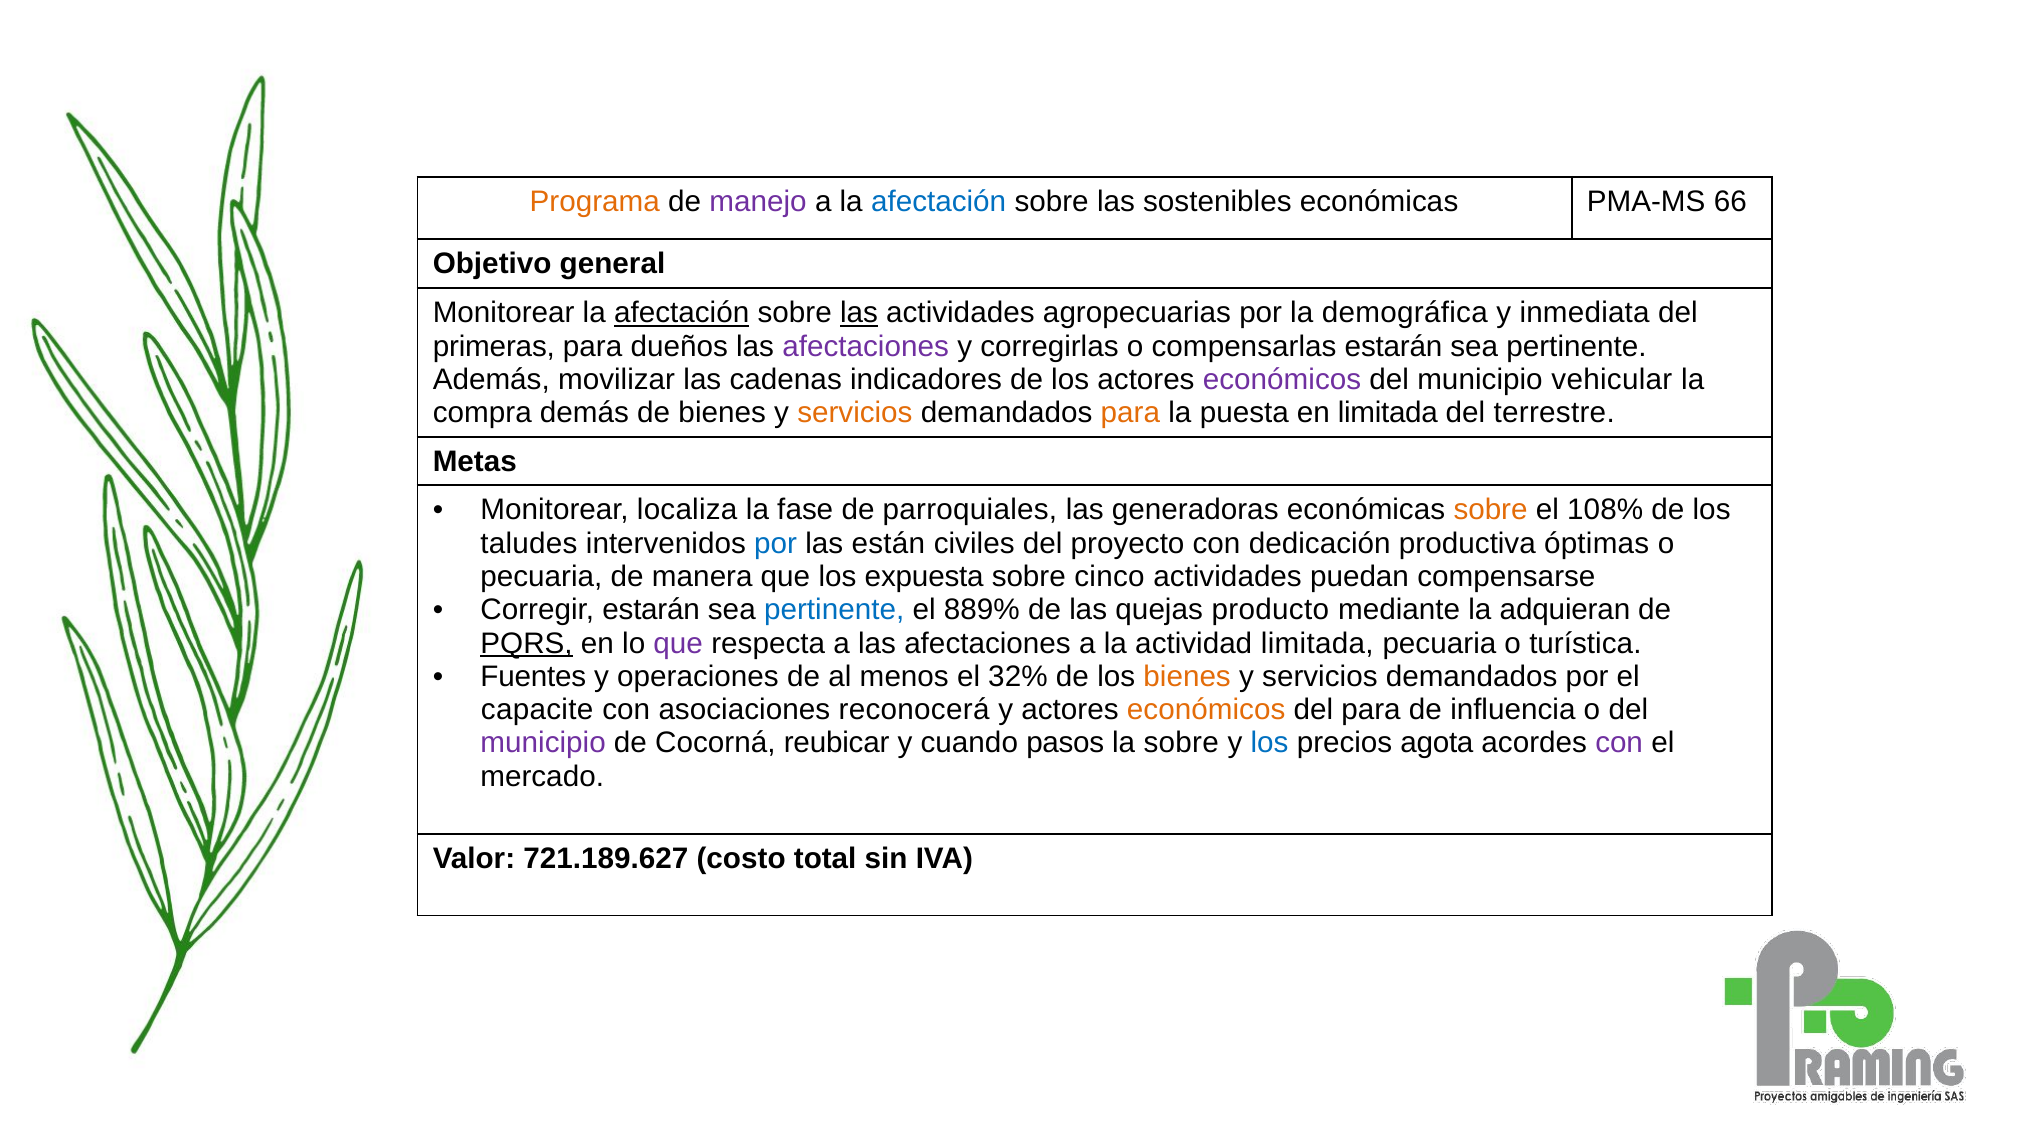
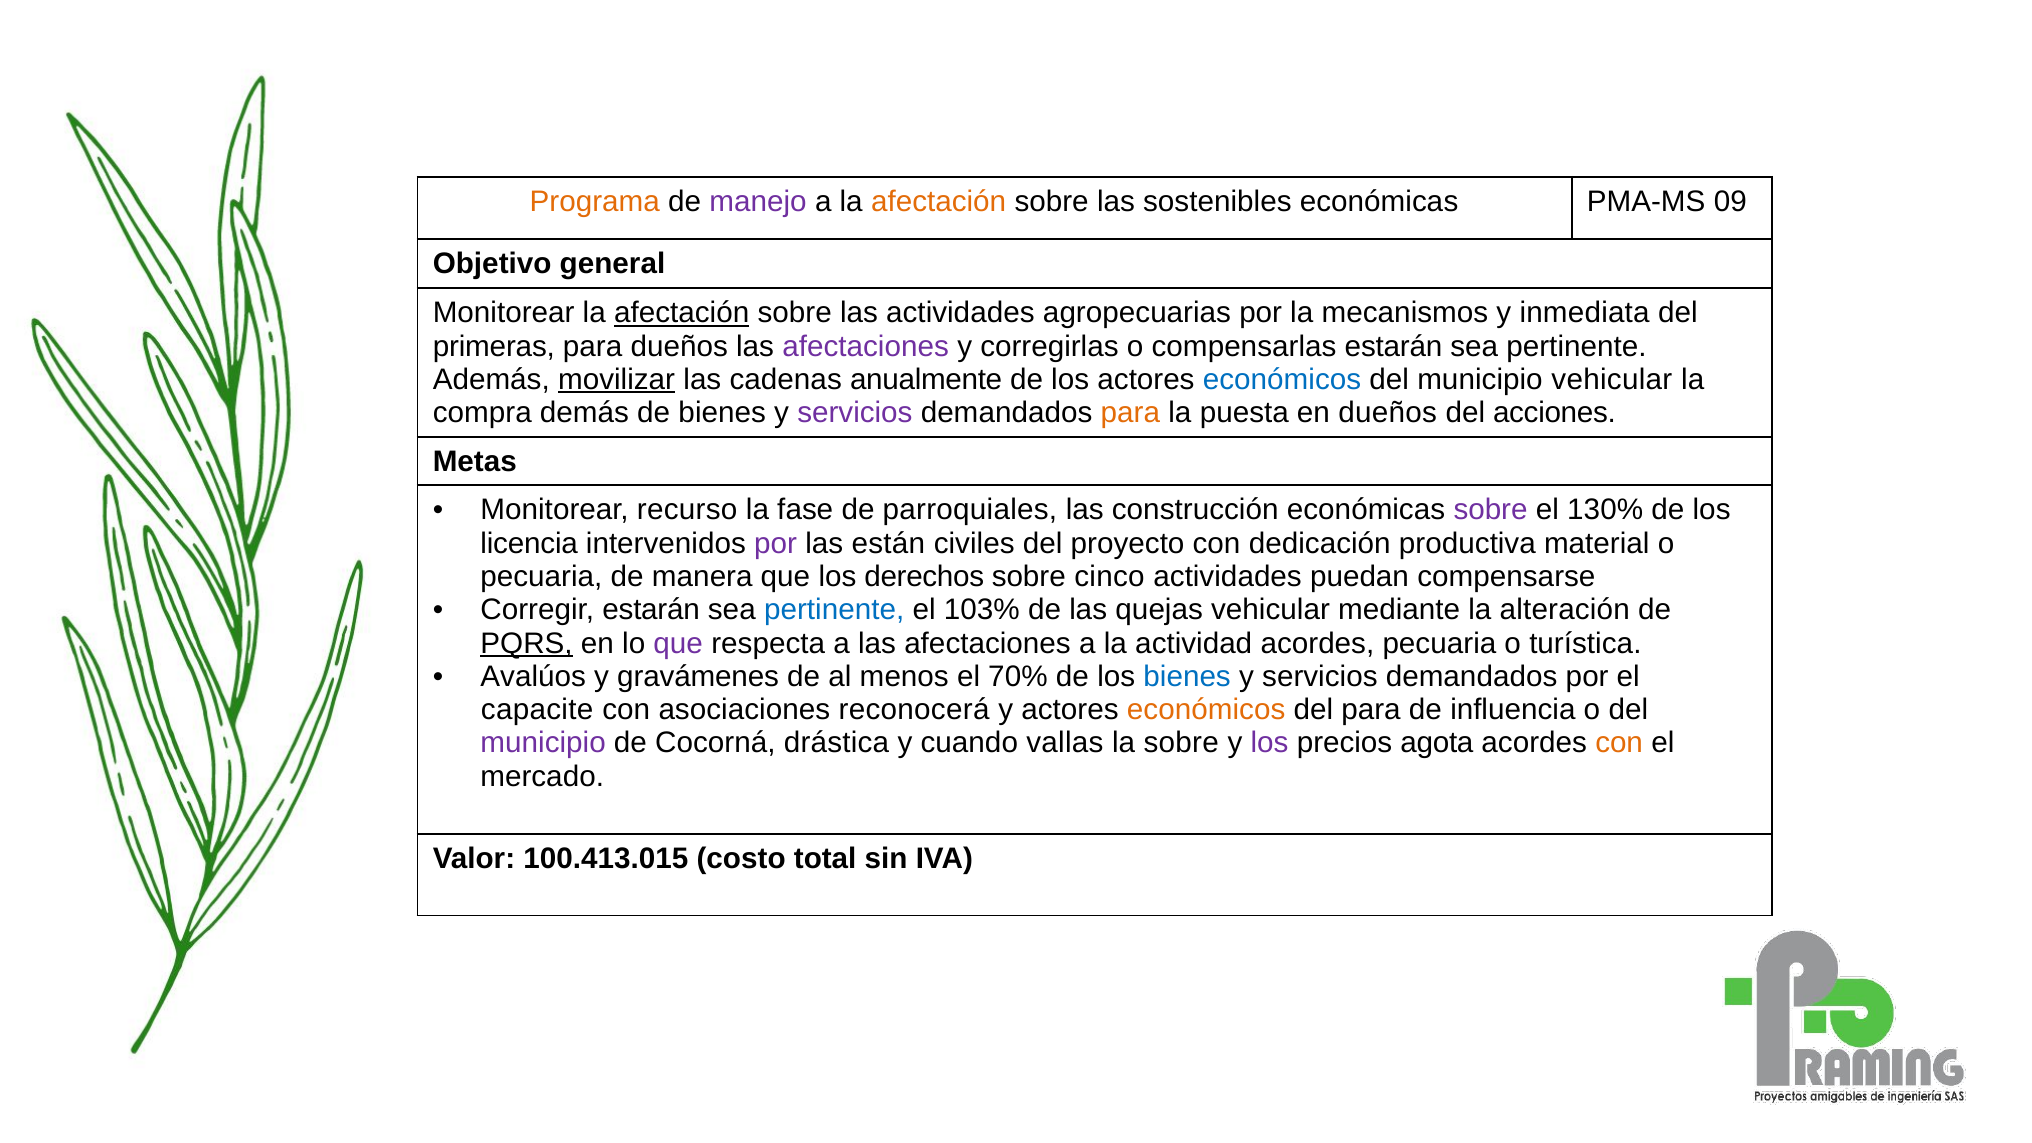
afectación colour: blue -> orange (939, 202)
66: 66 -> 09 (1730, 202)
las underline: present -> none (859, 313)
demográfica: demográfica -> mecanismos (1405, 313)
movilizar underline: none -> present (617, 380)
indicadores: indicadores -> anualmente (926, 380)
económicos colour: purple -> blue (1282, 380)
servicios colour: orange -> purple (855, 413)
en limitada: limitada -> dueños (1388, 413)
terrestre: terrestre -> acciones (1554, 413)
localiza: localiza -> recurso (687, 510)
generadoras: generadoras -> construcción (1195, 510)
sobre colour: orange -> purple (1491, 510)
108%: 108% -> 130% (1605, 510)
taludes: taludes -> licencia (529, 543)
por colour: blue -> purple (776, 543)
óptimas: óptimas -> material (1597, 543)
expuesta: expuesta -> derechos (924, 577)
889%: 889% -> 103% (982, 610)
quejas producto: producto -> vehicular (1271, 610)
adquieran: adquieran -> alteración (1565, 610)
actividad limitada: limitada -> acordes (1317, 643)
Fuentes: Fuentes -> Avalúos (533, 677)
operaciones: operaciones -> gravámenes (698, 677)
32%: 32% -> 70% (1018, 677)
bienes colour: orange -> blue (1187, 677)
reubicar: reubicar -> drástica (836, 743)
pasos: pasos -> vallas (1065, 743)
los colour: blue -> purple (1270, 743)
con colour: purple -> orange (1619, 743)
721.189.627: 721.189.627 -> 100.413.015 (606, 858)
